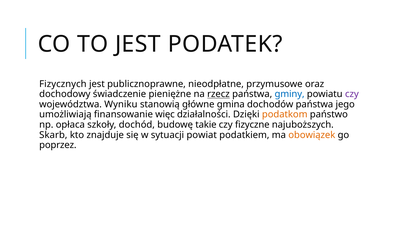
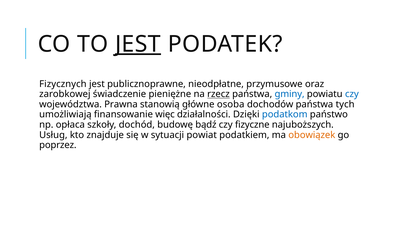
JEST underline: none -> present (138, 44)
dochodowy: dochodowy -> zarobkowej (65, 94)
czy colour: purple -> blue (352, 94)
Wyniku: Wyniku -> Prawna (121, 104)
gmina: gmina -> osoba (231, 104)
jego: jego -> tych (345, 104)
podatkom colour: orange -> blue (285, 114)
takie: takie -> bądź (206, 125)
Skarb: Skarb -> Usług (53, 135)
